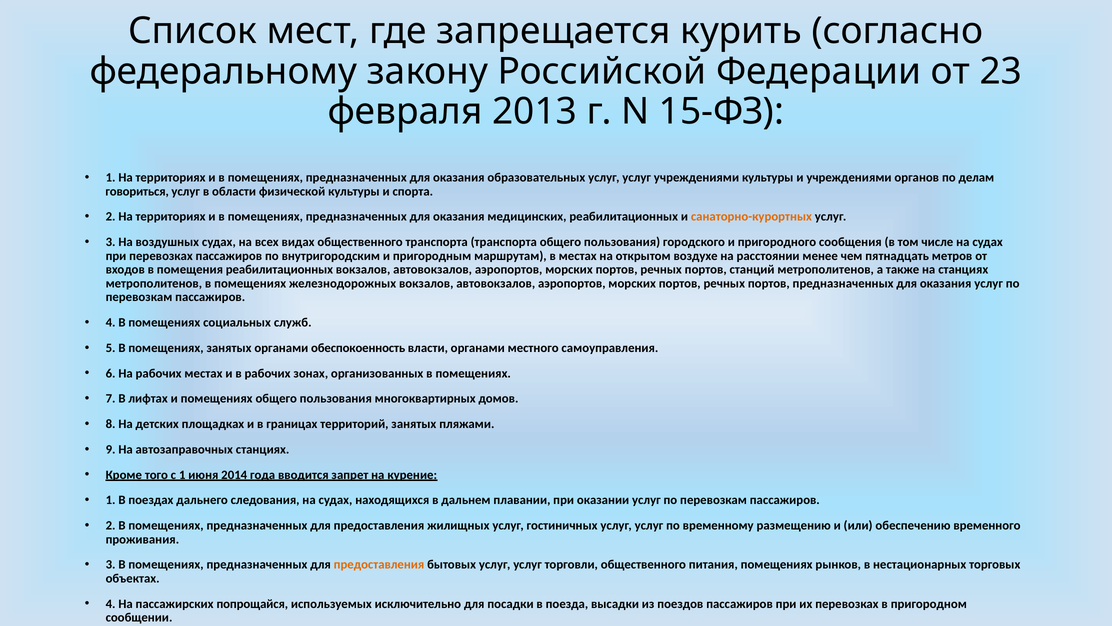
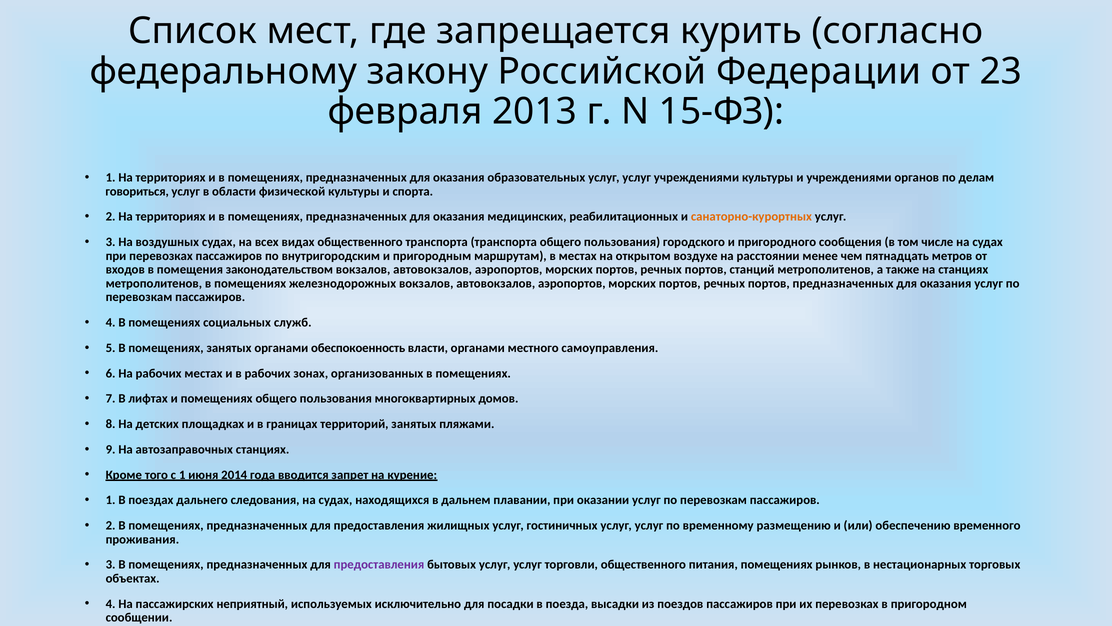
помещения реабилитационных: реабилитационных -> законодательством (279, 269)
предоставления colour: orange -> purple (379, 564)
попрощайся: попрощайся -> неприятный (252, 603)
